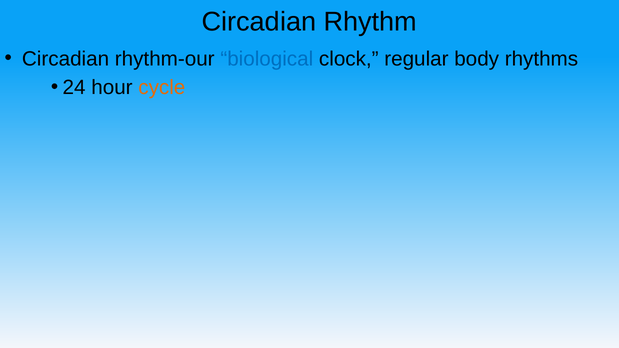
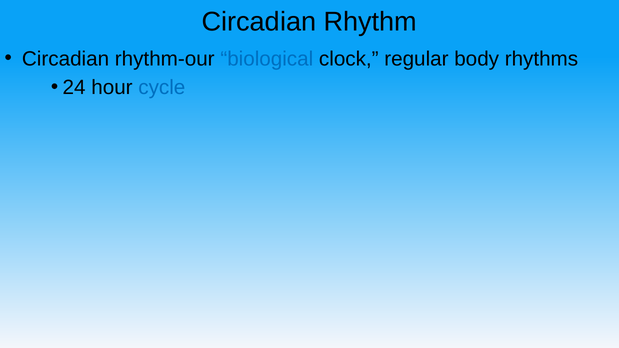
cycle colour: orange -> blue (162, 88)
